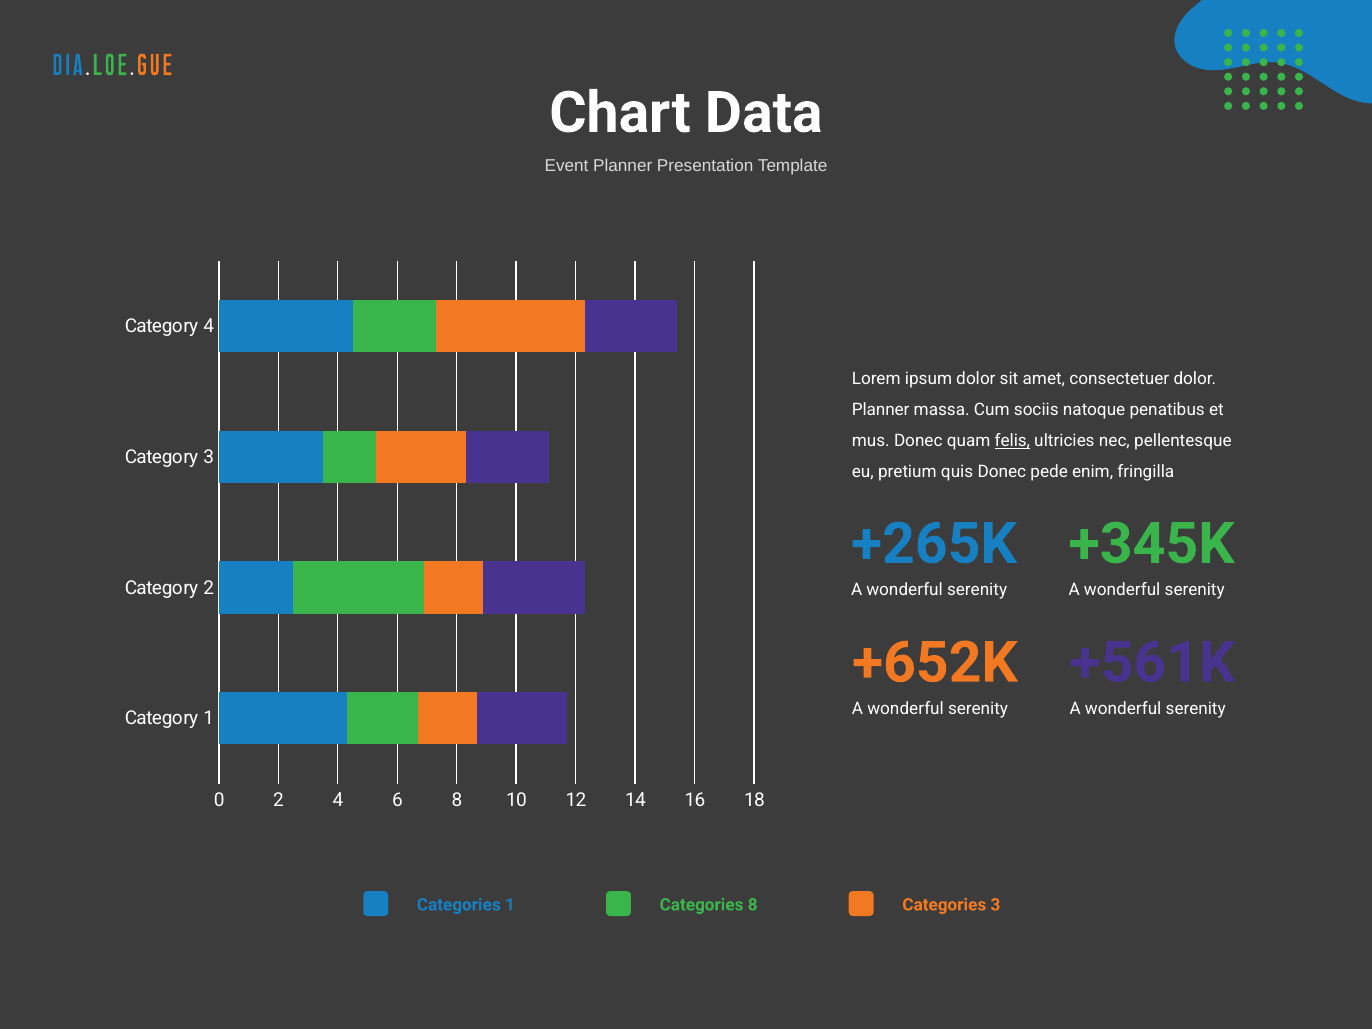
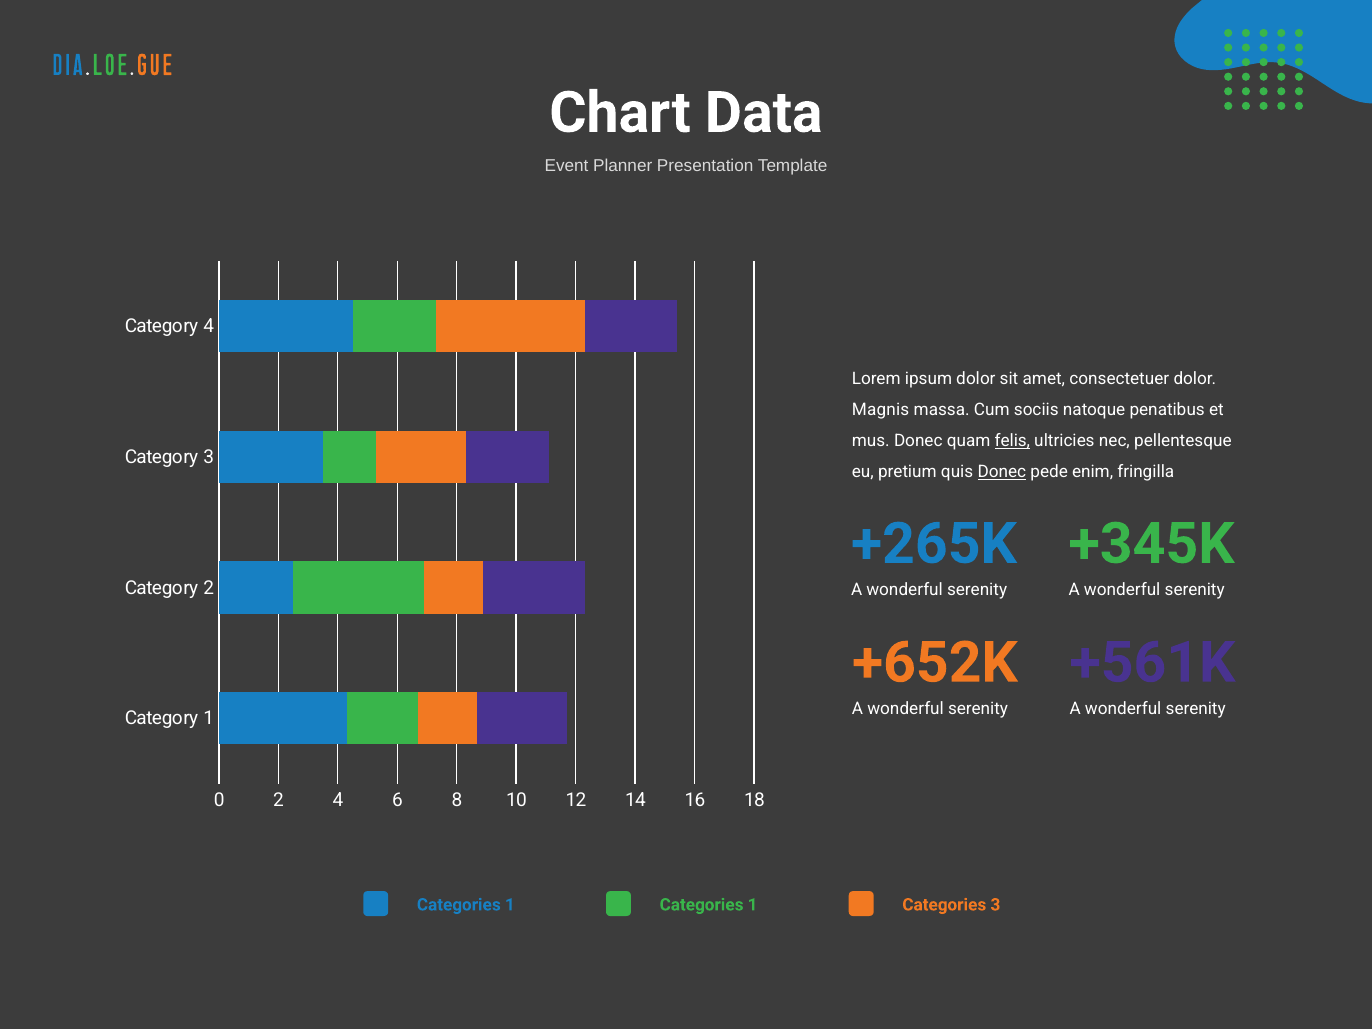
Planner: Planner -> Magnis (881, 410)
Donec underline: none -> present (1002, 472)
8: 8 -> 1 (753, 905)
